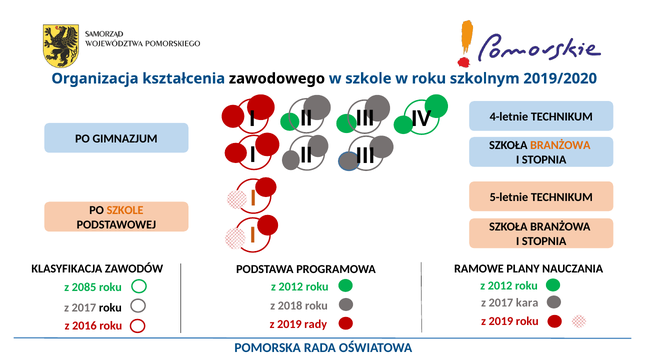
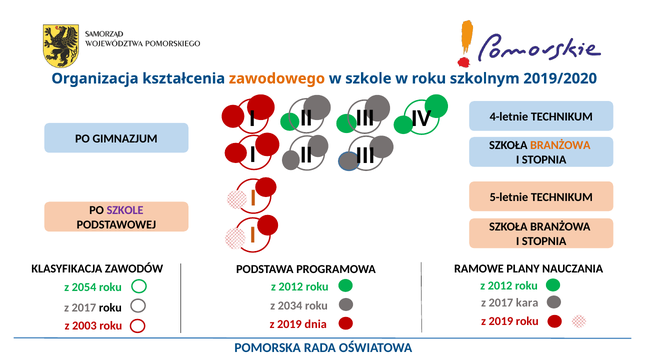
zawodowego colour: black -> orange (277, 79)
SZKOLE colour: orange -> purple (125, 210)
2085: 2085 -> 2054 (84, 287)
2018: 2018 -> 2034 (290, 306)
rady: rady -> dnia (316, 324)
2016: 2016 -> 2003 (84, 326)
